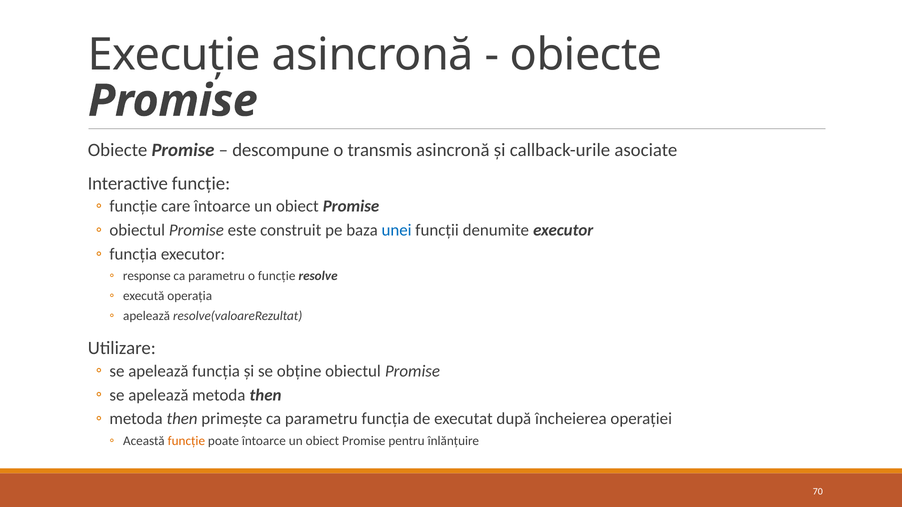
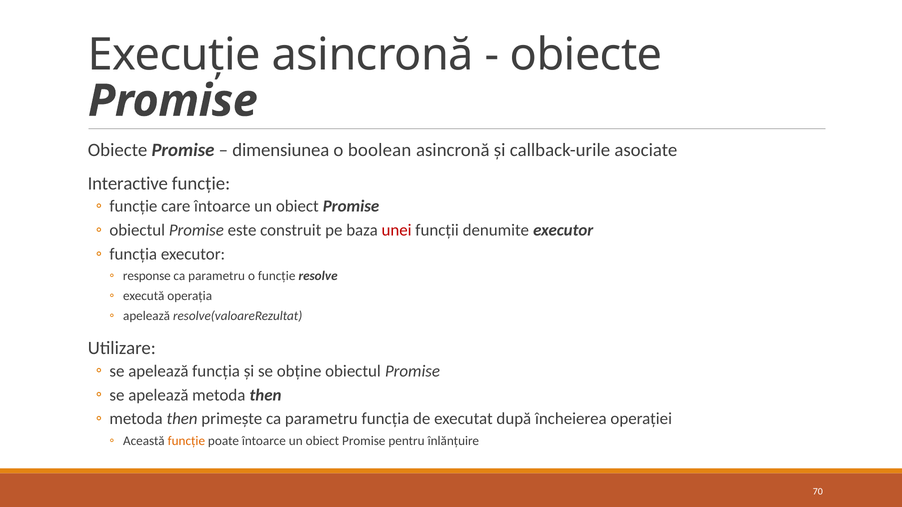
descompune: descompune -> dimensiunea (281, 150)
transmis: transmis -> boolean (380, 150)
unei colour: blue -> red (397, 230)
